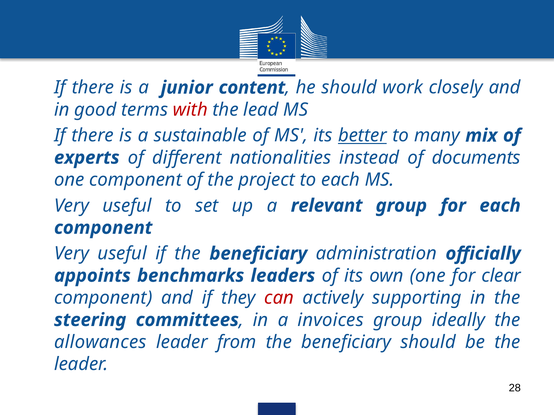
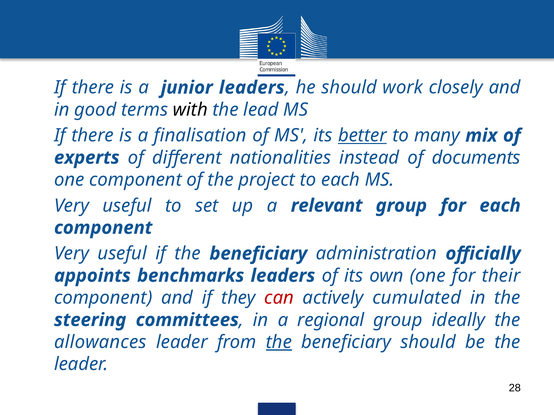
junior content: content -> leaders (252, 88)
with colour: red -> black (190, 110)
sustainable: sustainable -> finalisation (200, 136)
clear: clear -> their (501, 276)
supporting: supporting -> cumulated (417, 298)
invoices: invoices -> regional (331, 320)
the underline: none -> present (279, 342)
